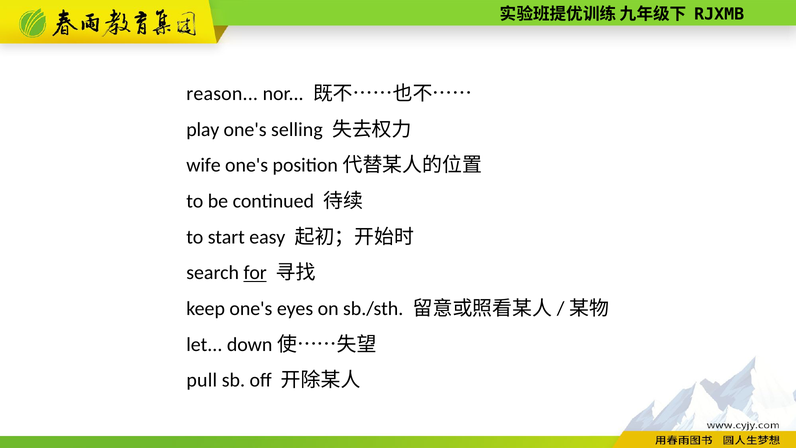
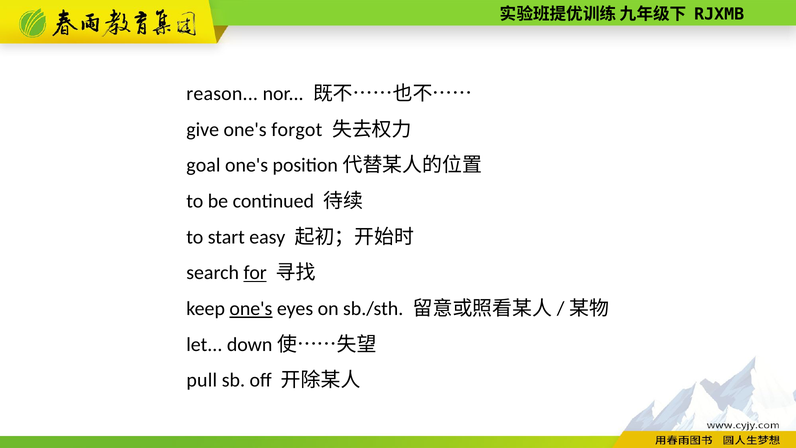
play: play -> give (203, 129)
selling: selling -> forgot (297, 129)
wife: wife -> goal (203, 165)
one's underline: none -> present (251, 309)
